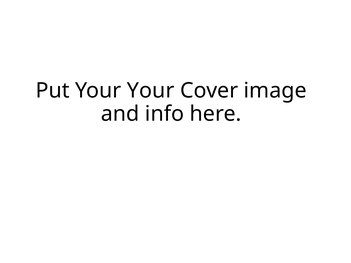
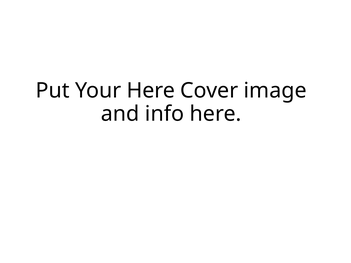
Your Your: Your -> Here (151, 91)
